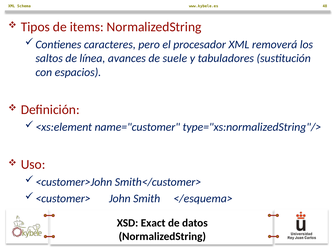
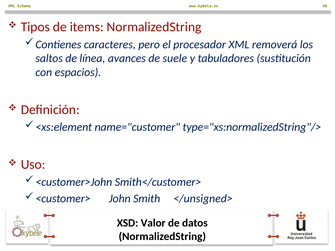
</esquema>: </esquema> -> </unsigned> (203, 199)
Exact: Exact -> Valor (153, 223)
